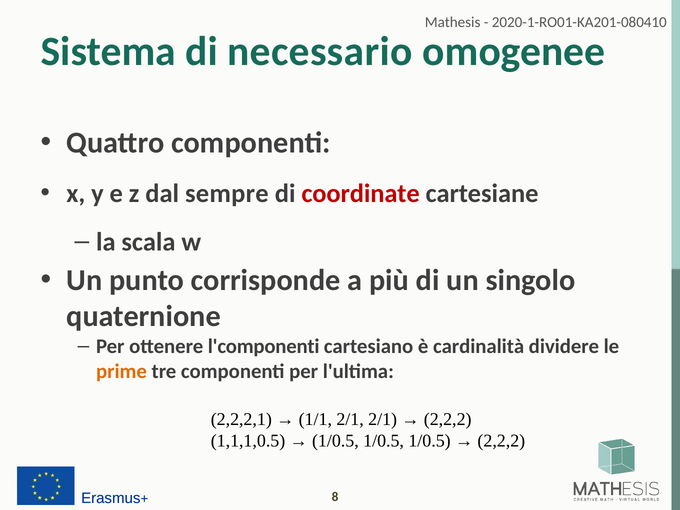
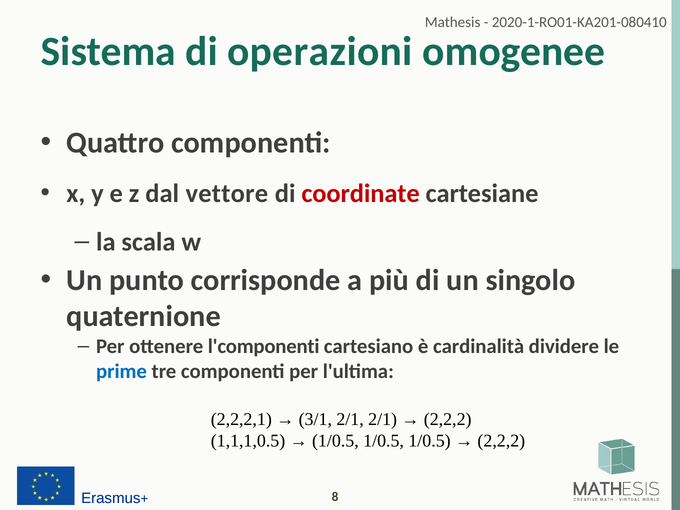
necessario: necessario -> operazioni (320, 52)
sempre: sempre -> vettore (227, 193)
prime colour: orange -> blue (122, 371)
1/1: 1/1 -> 3/1 (315, 419)
